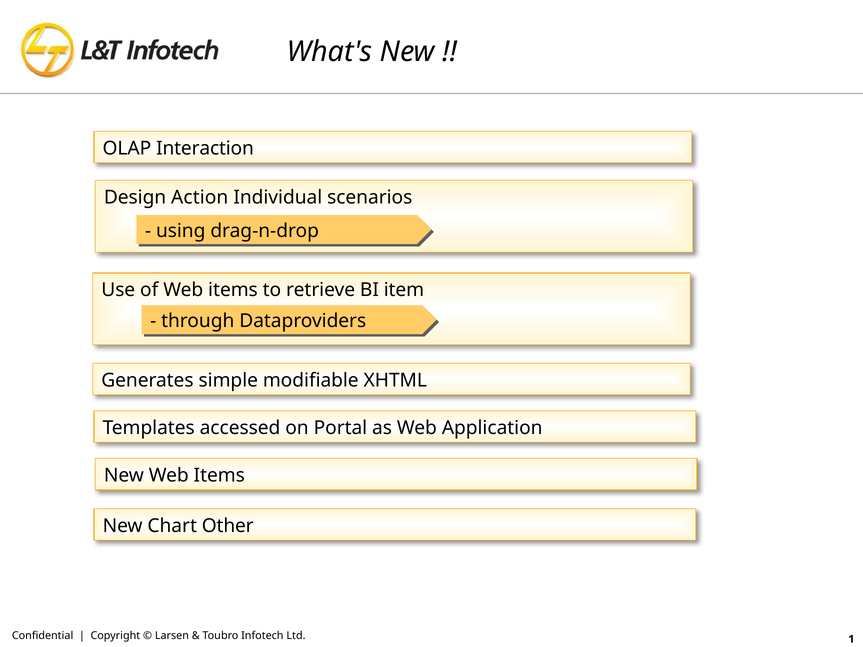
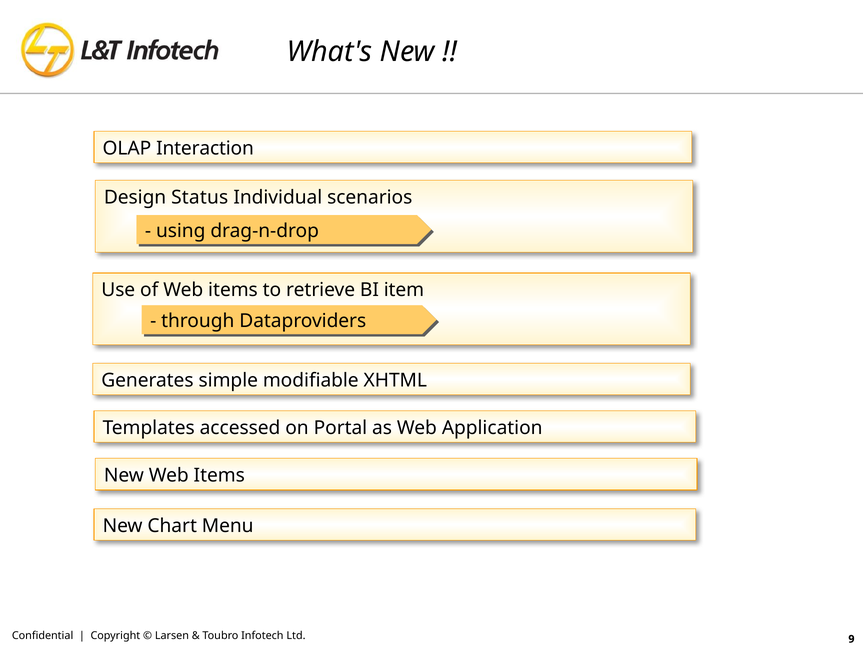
Action: Action -> Status (200, 198)
Other: Other -> Menu (228, 526)
1: 1 -> 9 (851, 639)
